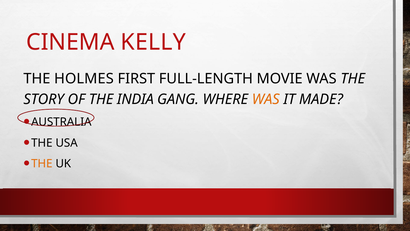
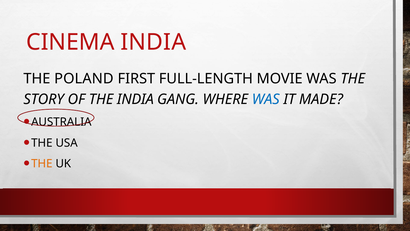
CINEMA KELLY: KELLY -> INDIA (153, 42)
HOLMES: HOLMES -> POLAND (84, 78)
WAS colour: orange -> blue (266, 99)
